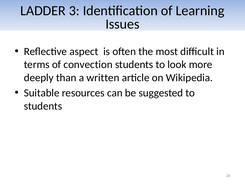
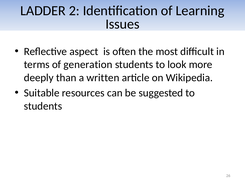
3: 3 -> 2 (74, 11)
convection: convection -> generation (88, 64)
